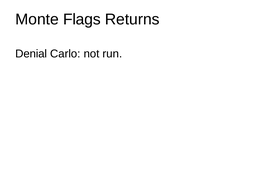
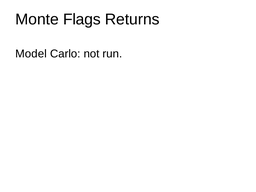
Denial: Denial -> Model (31, 54)
